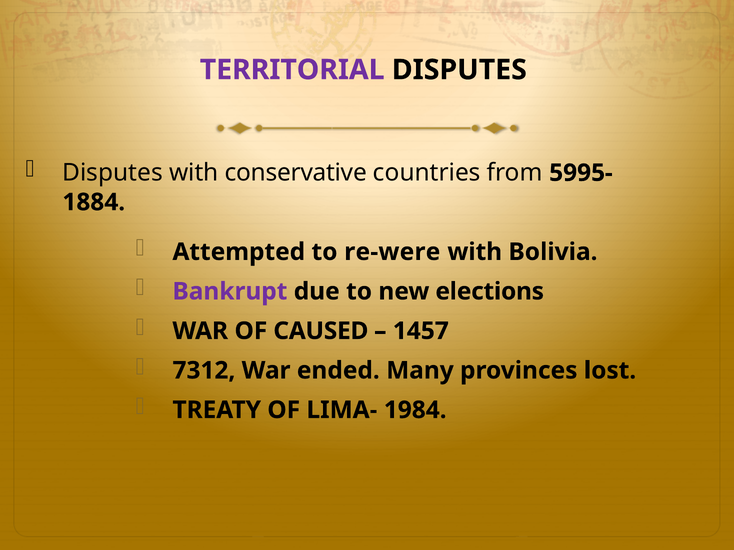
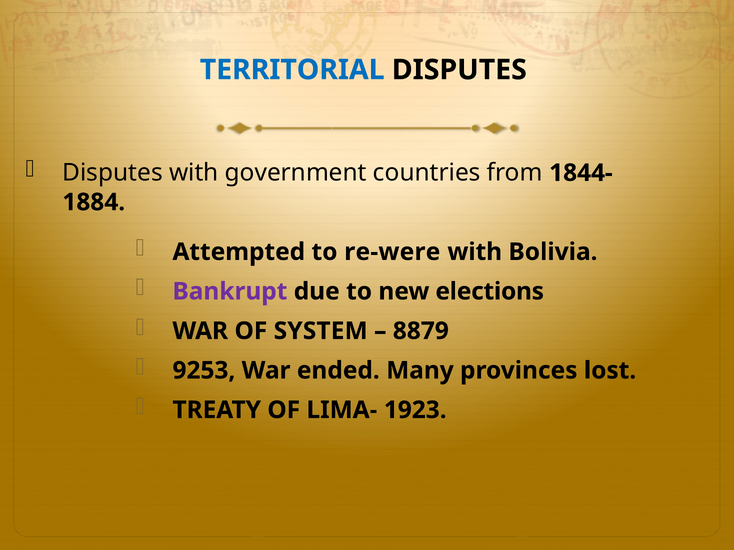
TERRITORIAL colour: purple -> blue (292, 70)
conservative: conservative -> government (296, 173)
5995-: 5995- -> 1844- (581, 173)
CAUSED: CAUSED -> SYSTEM (321, 331)
1457: 1457 -> 8879 (421, 331)
7312: 7312 -> 9253 (204, 371)
1984: 1984 -> 1923 (415, 410)
